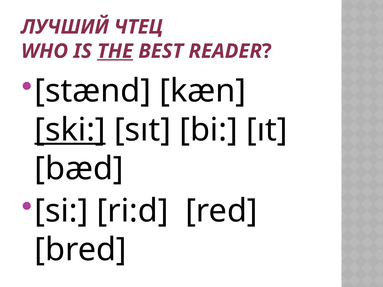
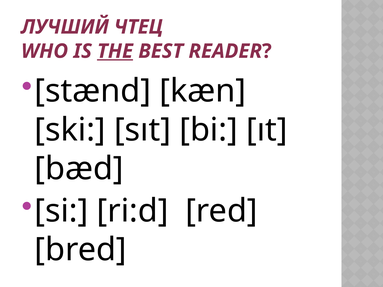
ski underline: present -> none (70, 130)
